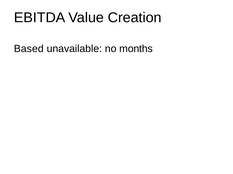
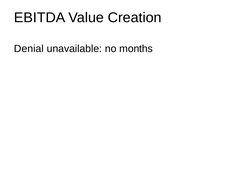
Based: Based -> Denial (29, 49)
